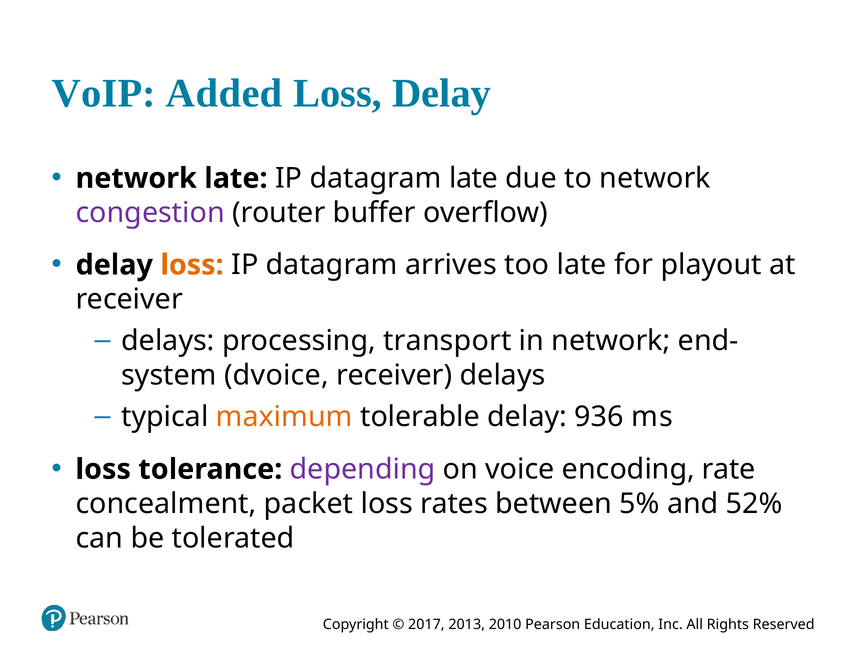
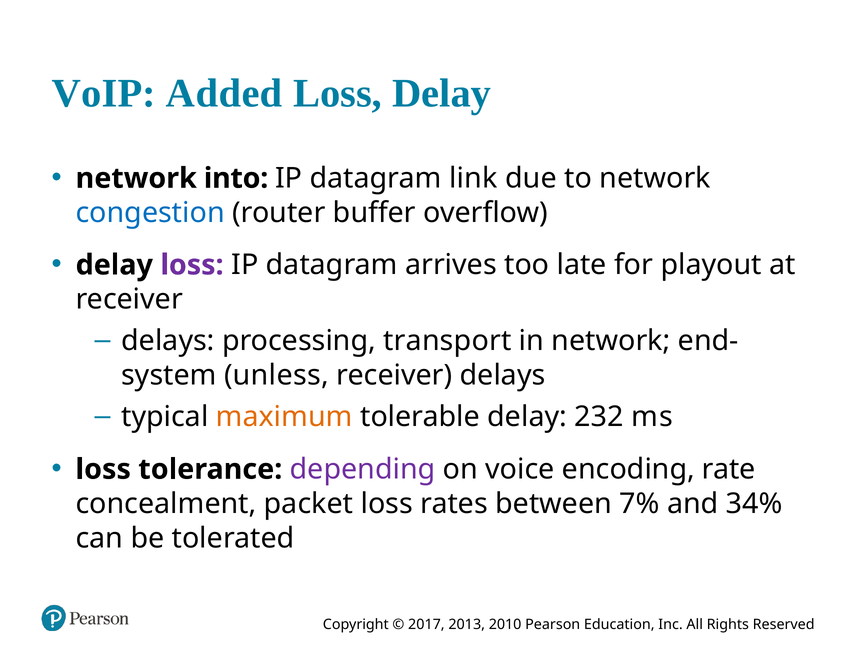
network late: late -> into (236, 178)
datagram late: late -> link (473, 178)
congestion colour: purple -> blue (150, 213)
loss colour: orange -> purple (192, 265)
dvoice: dvoice -> unless (276, 375)
936: 936 -> 232 (599, 417)
5%: 5% -> 7% (640, 504)
52%: 52% -> 34% (754, 504)
